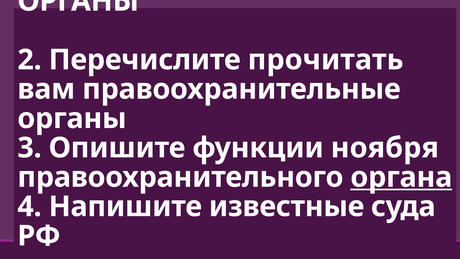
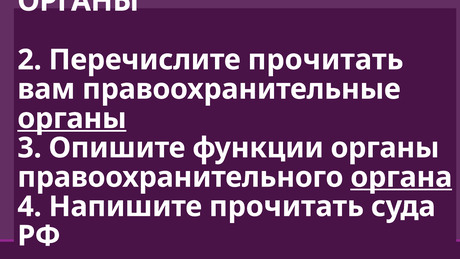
органы underline: none -> present (72, 118)
функции ноября: ноября -> органы (385, 148)
Напишите известные: известные -> прочитать (287, 206)
